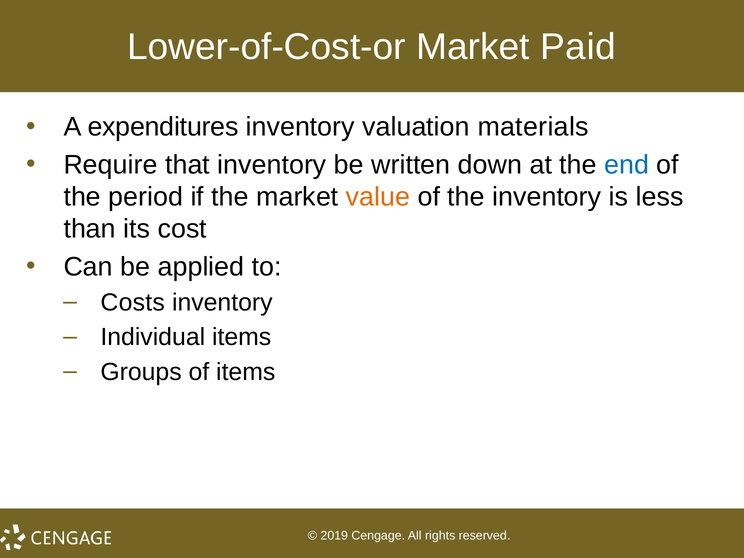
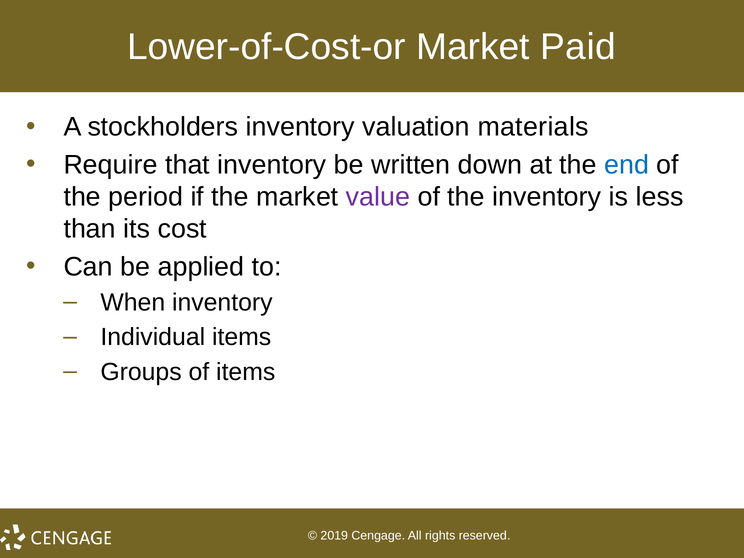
expenditures: expenditures -> stockholders (163, 127)
value colour: orange -> purple (378, 197)
Costs: Costs -> When (133, 303)
